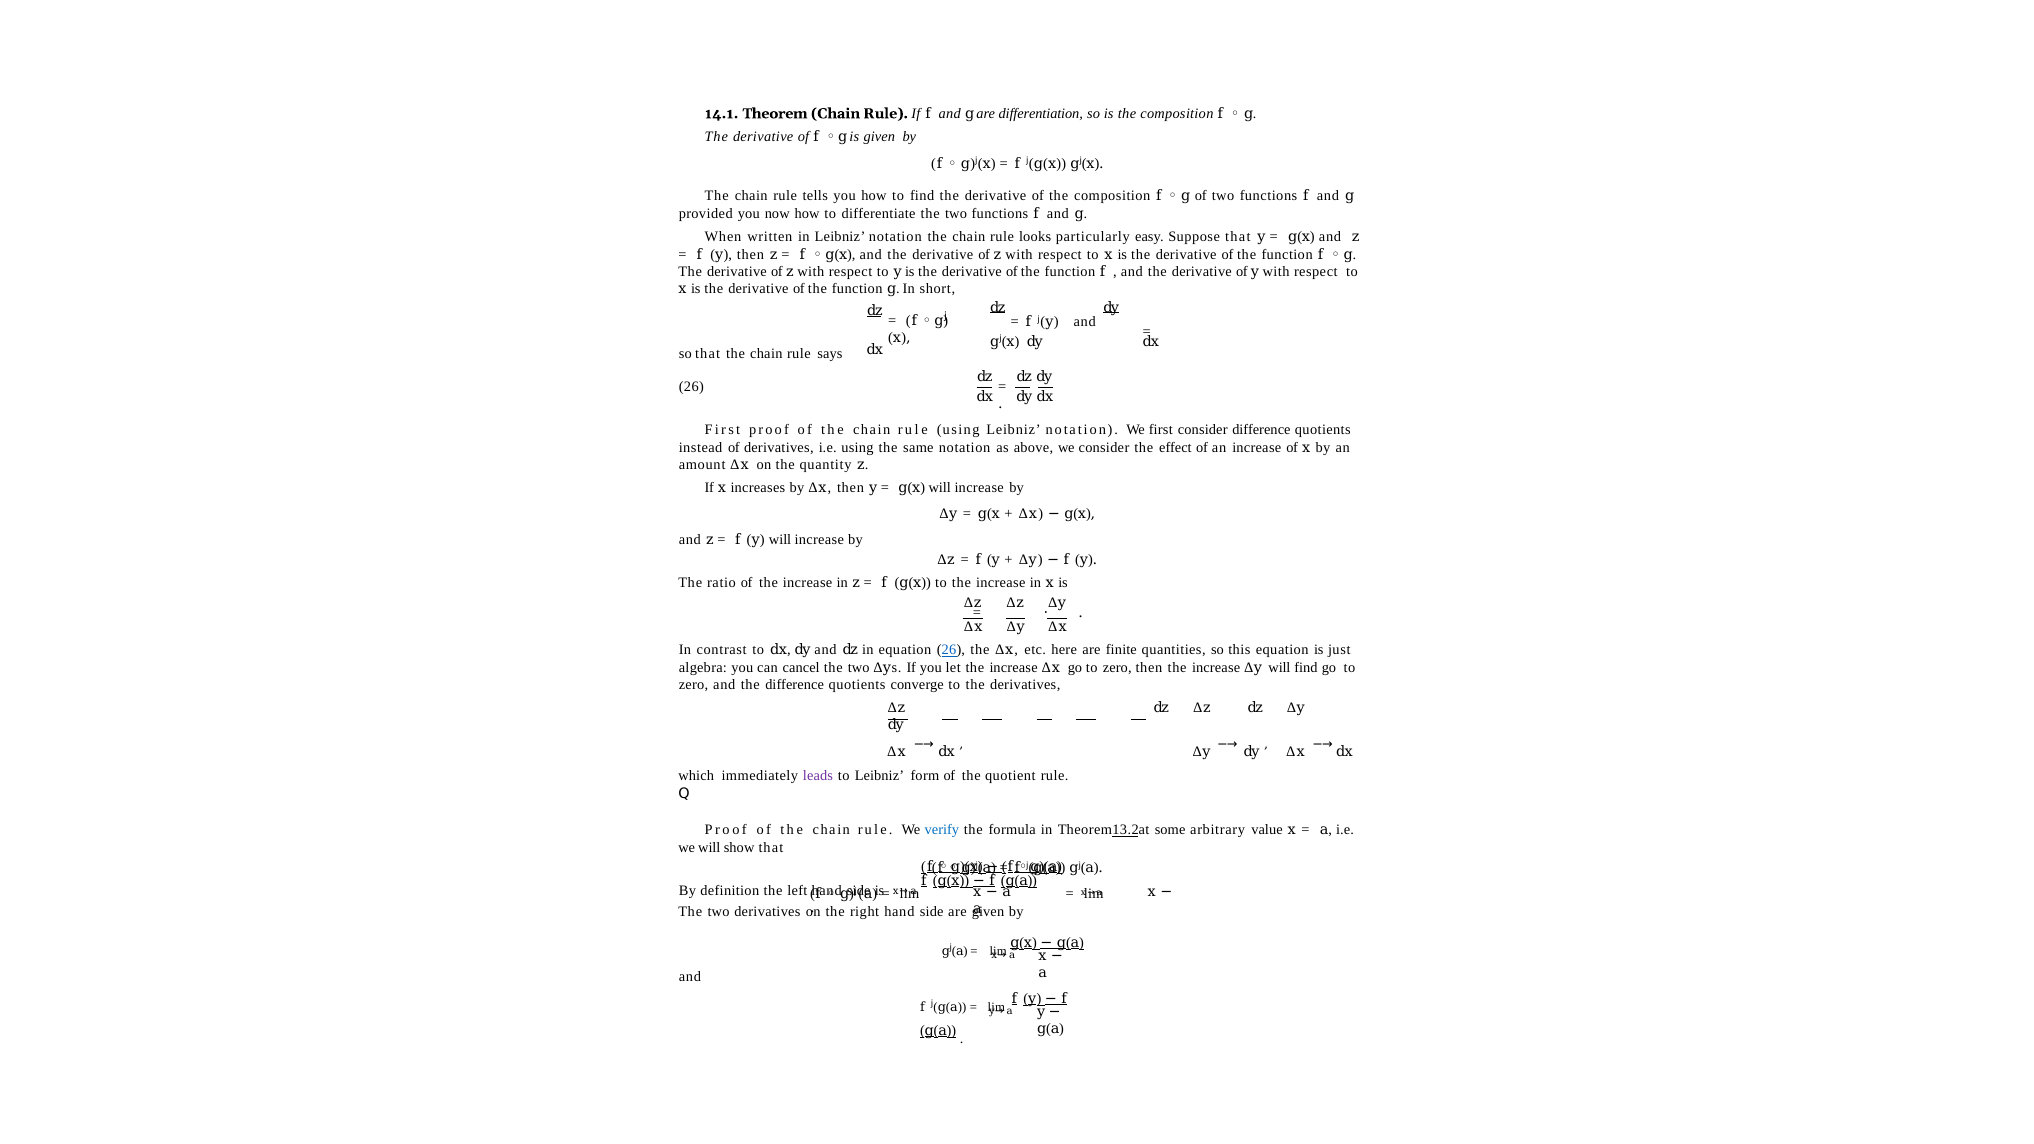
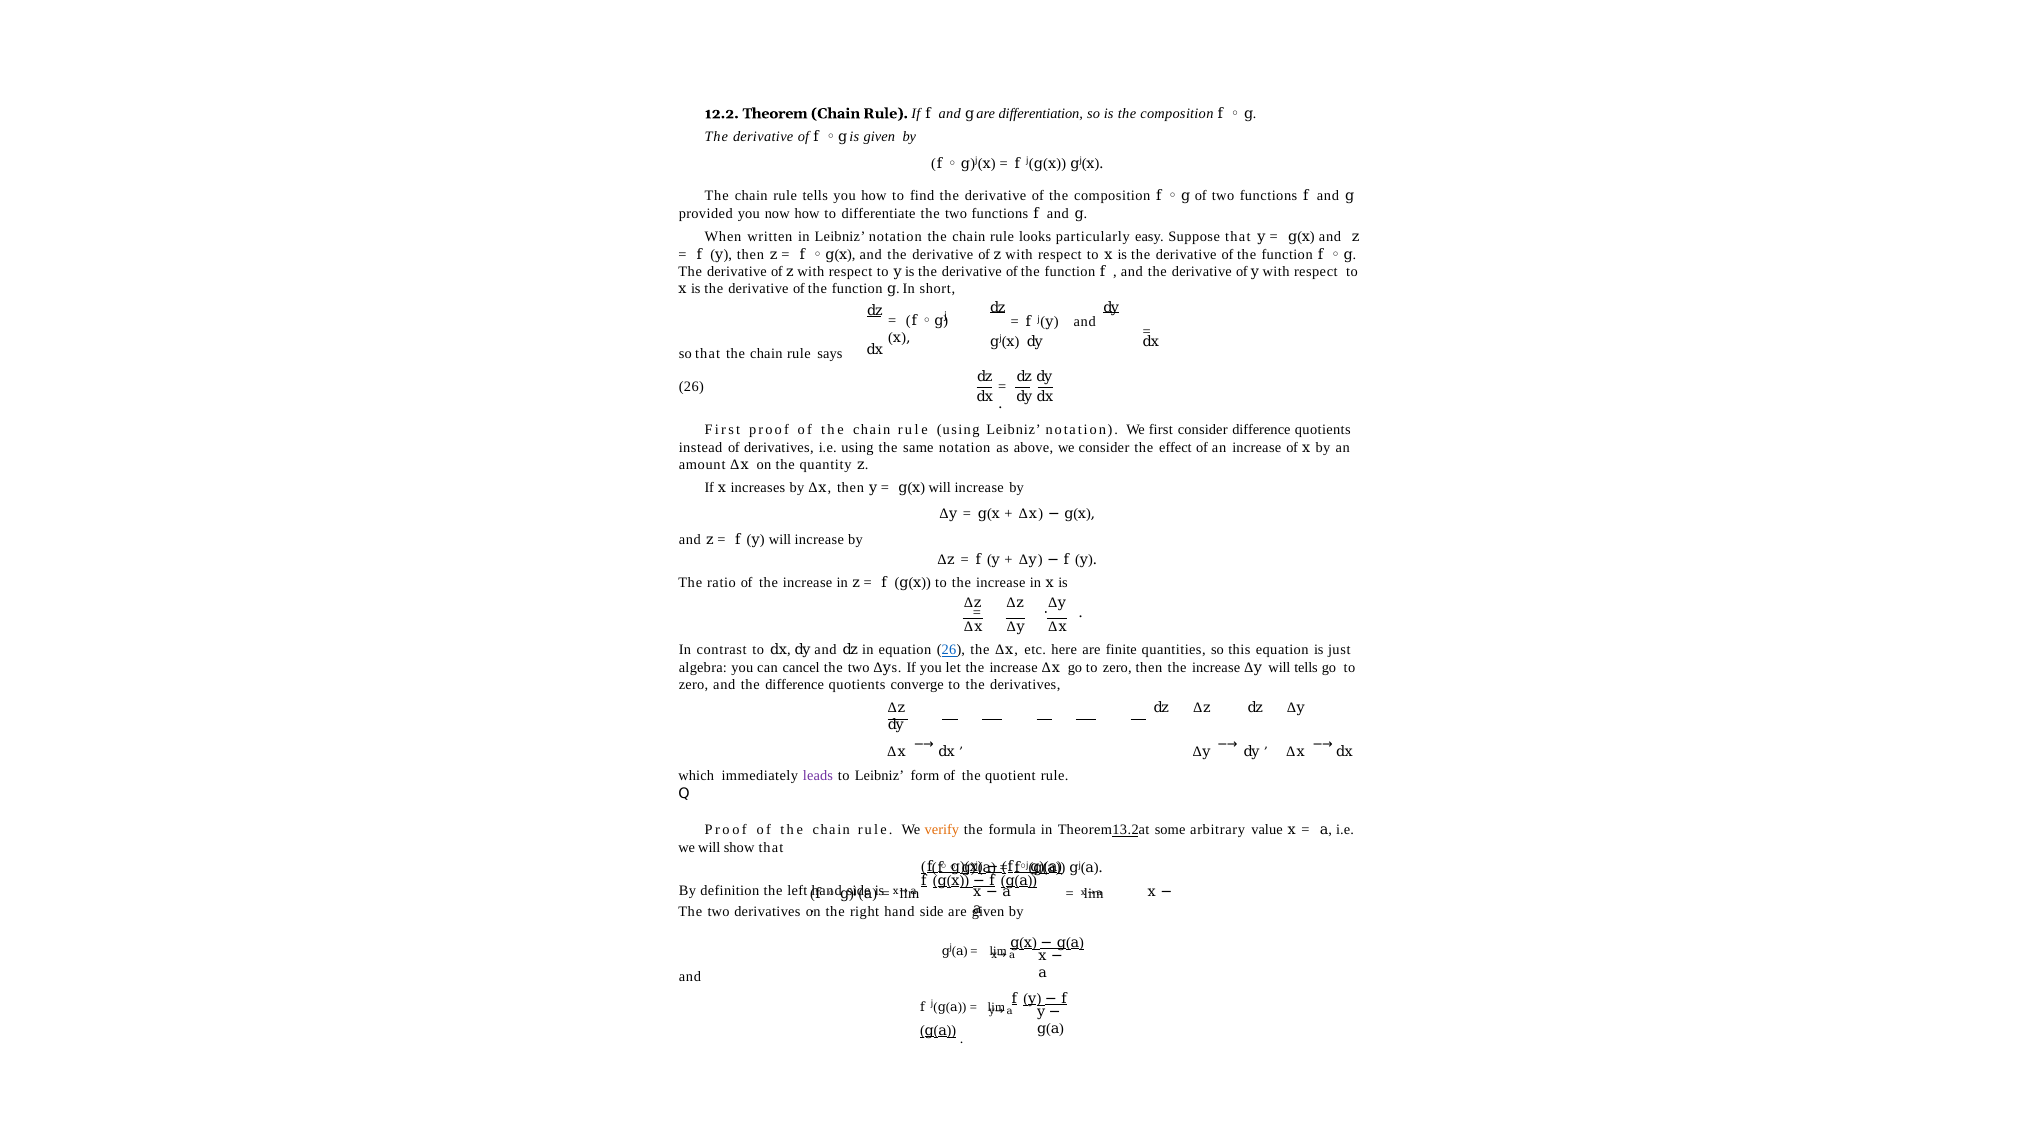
14.1: 14.1 -> 12.2 (722, 114)
will find: find -> tells (1306, 667)
verify colour: blue -> orange (942, 830)
